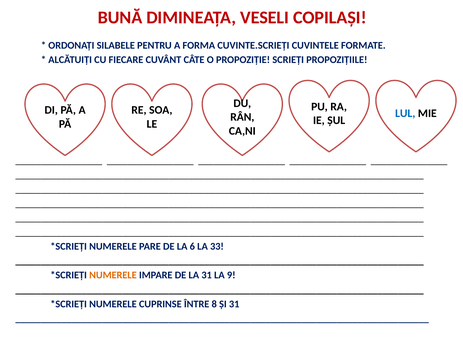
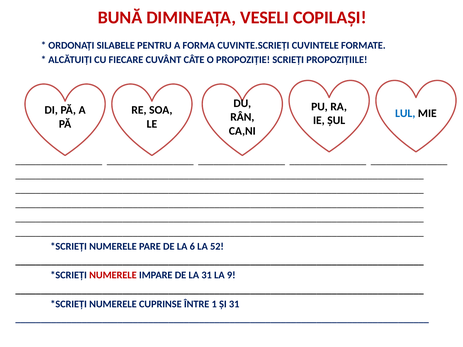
33: 33 -> 52 (217, 247)
NUMERELE colour: orange -> red (113, 275)
8: 8 -> 1 (214, 304)
